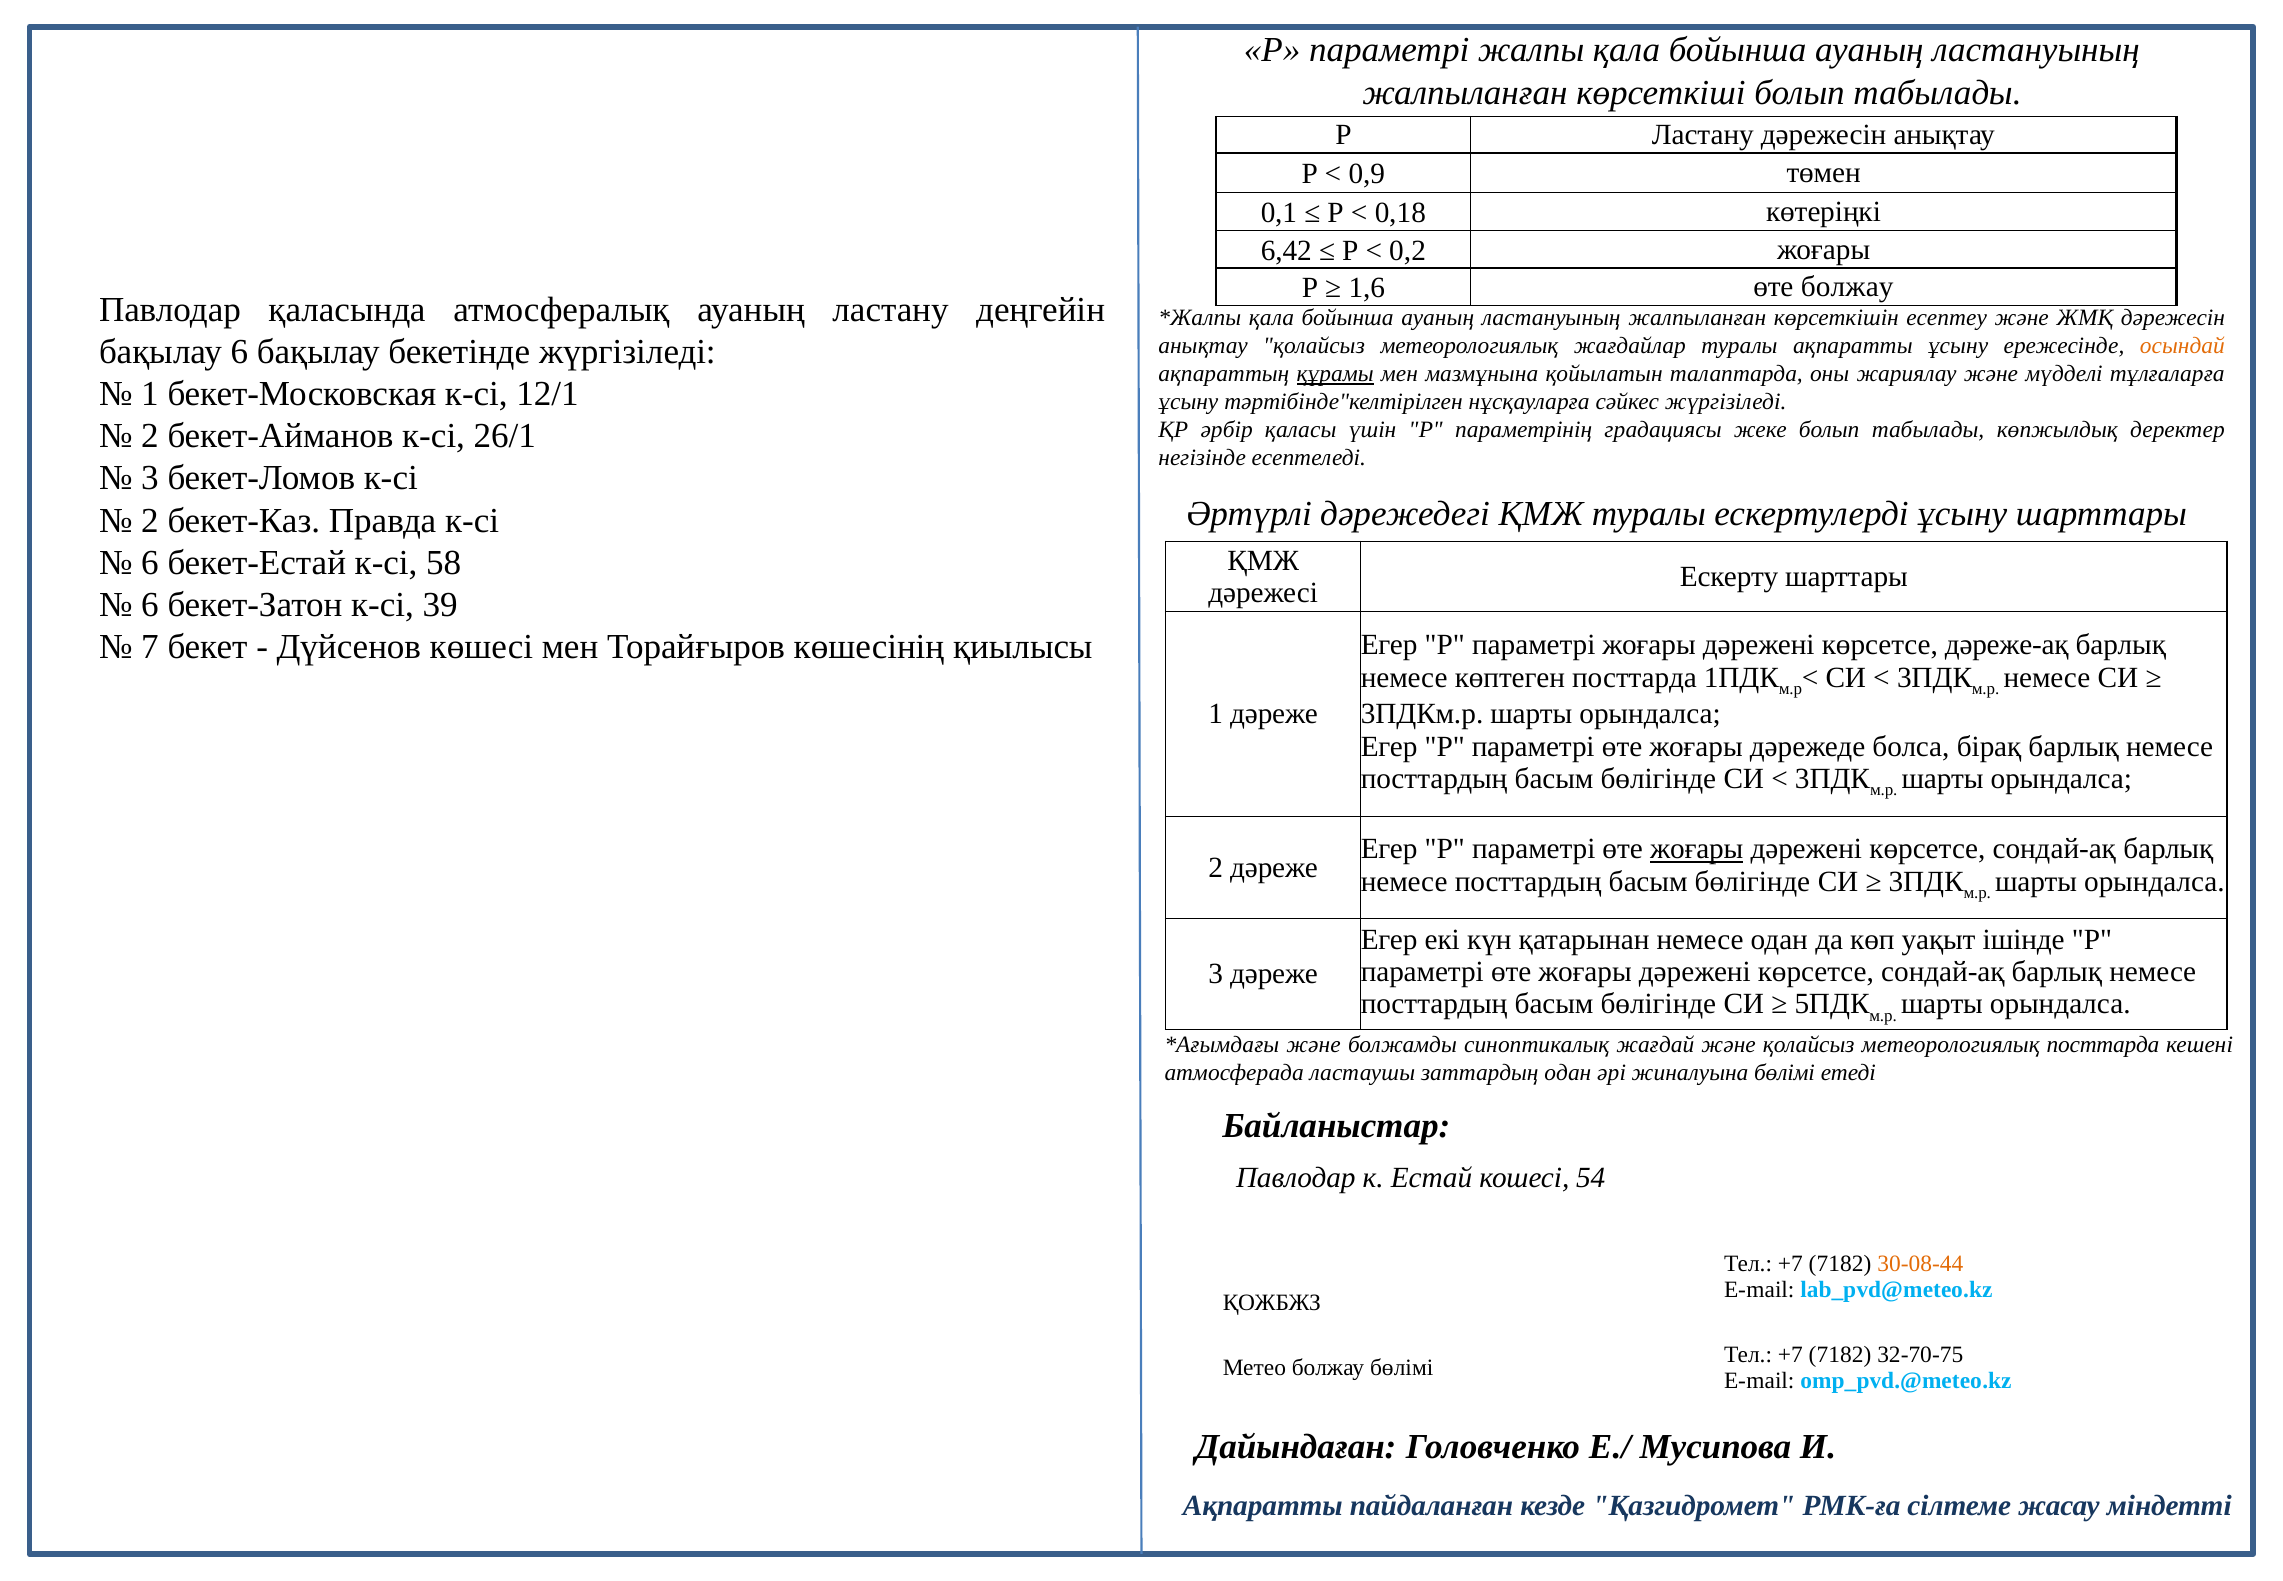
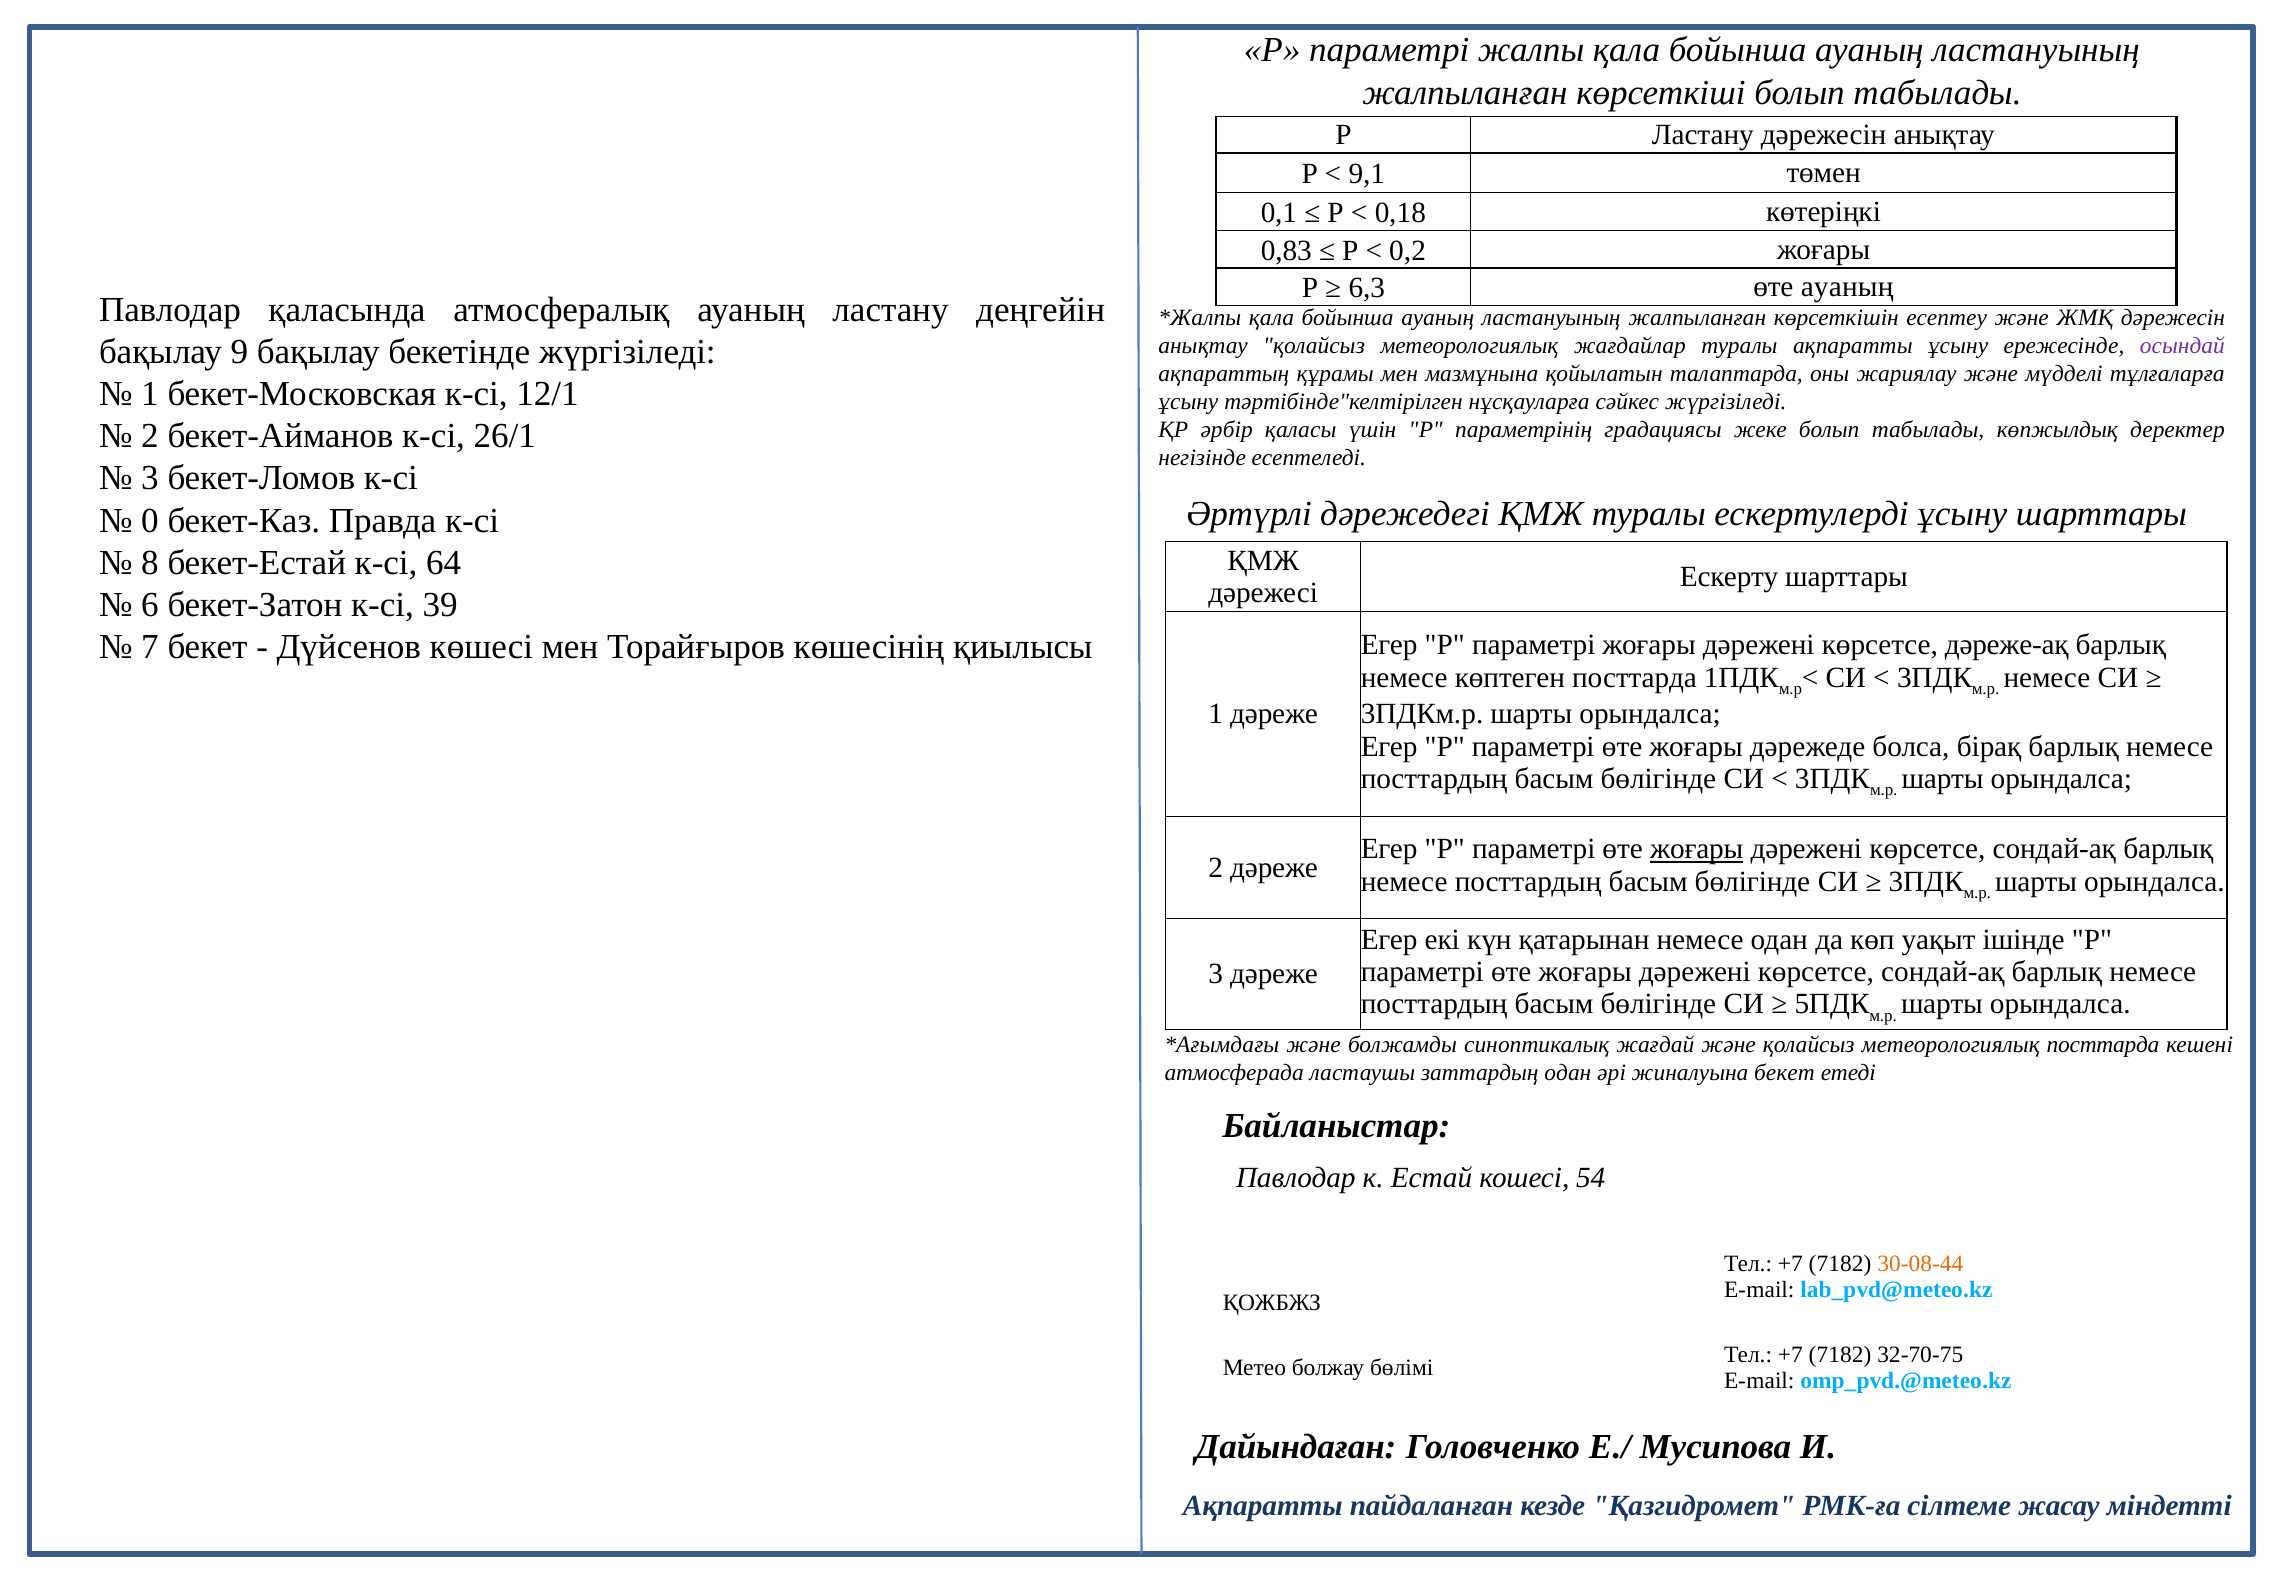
0,9: 0,9 -> 9,1 (1367, 174)
6,42: 6,42 -> 0,83 (1286, 251)
1,6: 1,6 -> 6,3 (1367, 288)
өте болжау: болжау -> ауаның (1847, 287)
осындай colour: orange -> purple (2182, 346)
бақылау 6: 6 -> 9 (239, 352)
құрамы underline: present -> none (1335, 374)
2: 2 -> 0 (150, 520)
6: 6 -> 8 (150, 562)
58: 58 -> 64 (444, 562)
жиналуына бөлімі: бөлімі -> бекет (1784, 1072)
